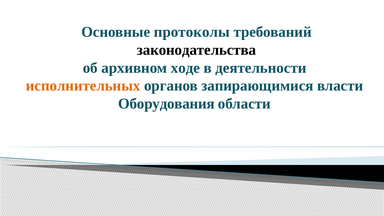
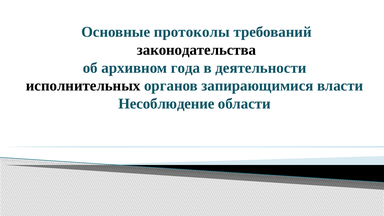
ходе: ходе -> года (185, 68)
исполнительных colour: orange -> black (83, 86)
Оборудования: Оборудования -> Несоблюдение (166, 104)
